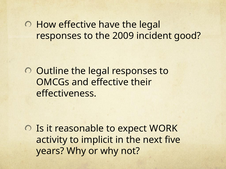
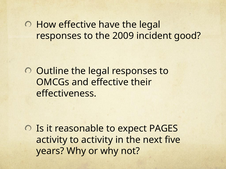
WORK: WORK -> PAGES (164, 129)
to implicit: implicit -> activity (97, 140)
